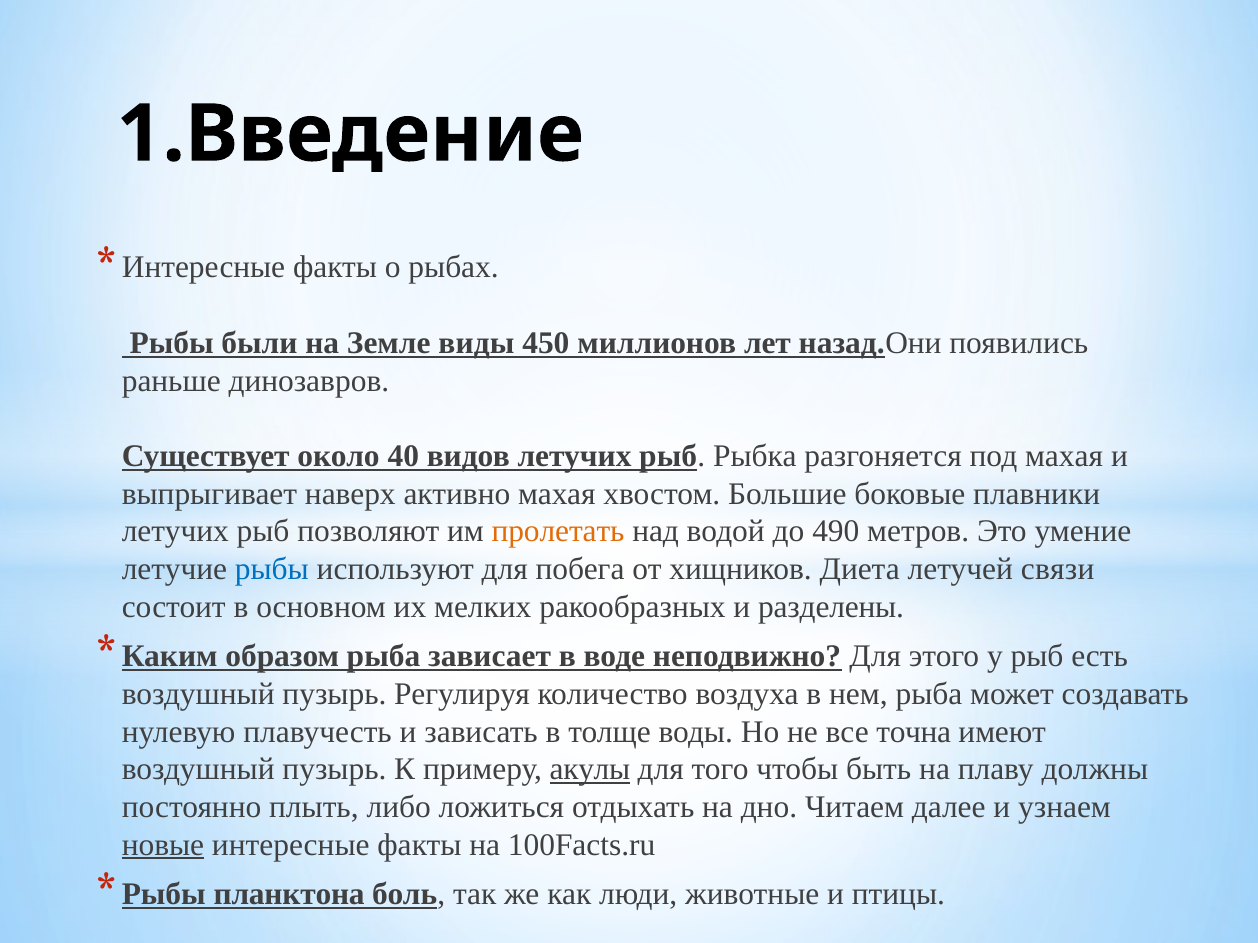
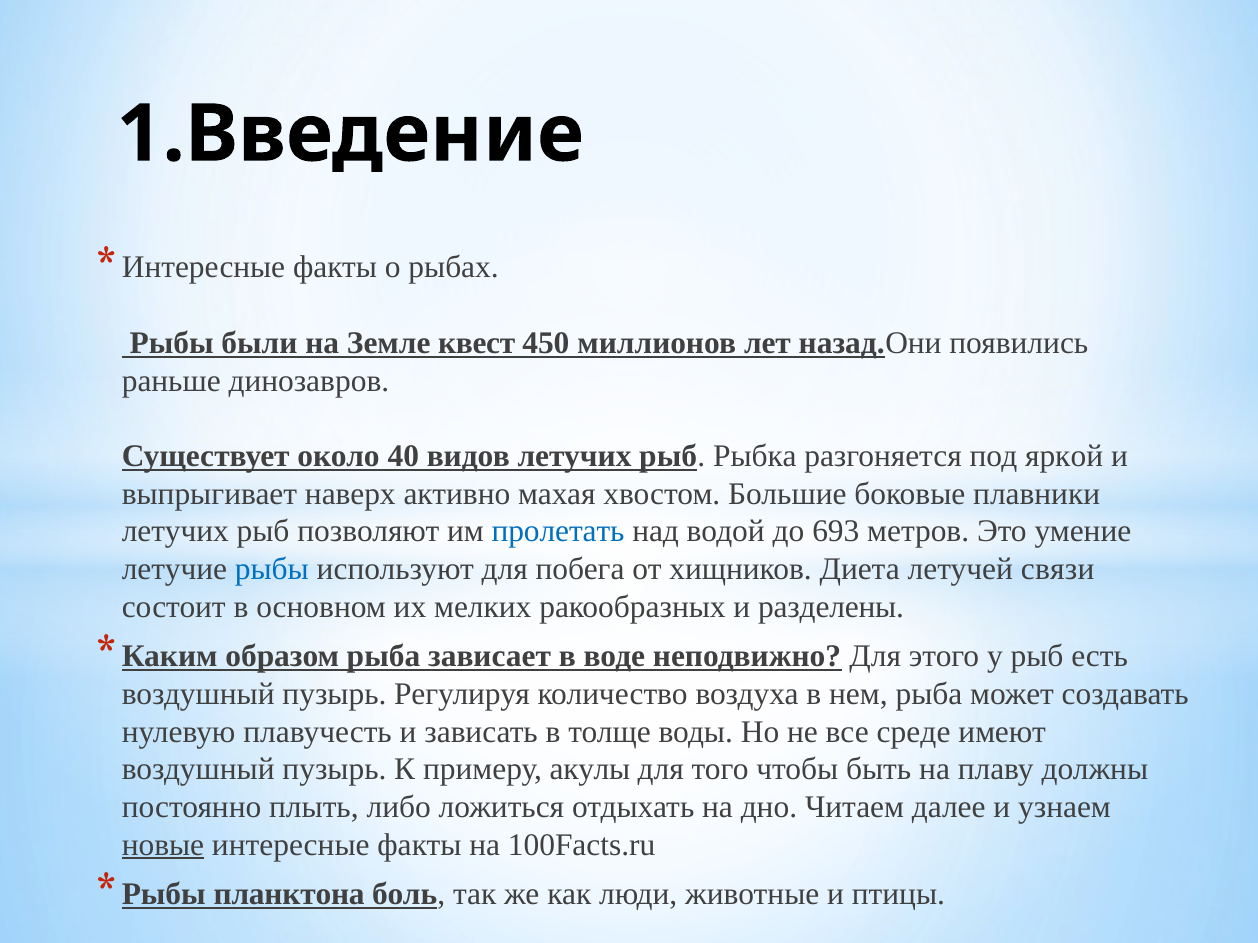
виды: виды -> квест (477, 343)
под махая: махая -> яркой (1064, 456)
пролетать colour: orange -> blue (558, 532)
490: 490 -> 693 (836, 532)
точна: точна -> среде (914, 732)
акулы underline: present -> none (590, 770)
